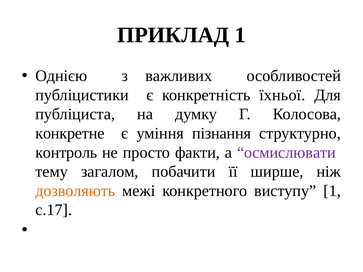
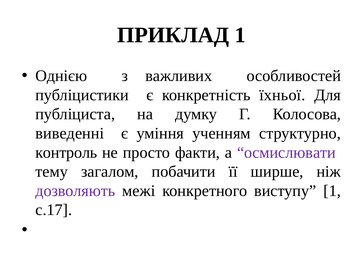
конкретне: конкретне -> виведенні (70, 133)
пізнання: пізнання -> ученням (221, 133)
дозволяють colour: orange -> purple (75, 191)
